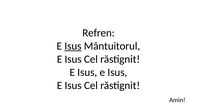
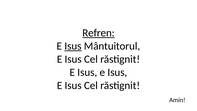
Refren underline: none -> present (99, 33)
